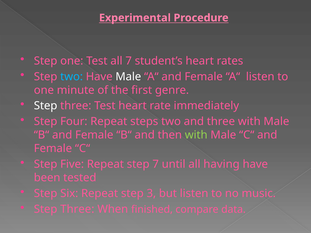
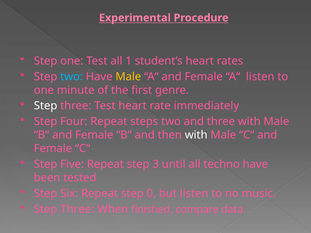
all 7: 7 -> 1 (129, 61)
Male colour: white -> yellow (128, 77)
with colour: light green -> white (196, 135)
step 7: 7 -> 3 (156, 164)
having: having -> techno (222, 164)
3: 3 -> 0 (151, 194)
